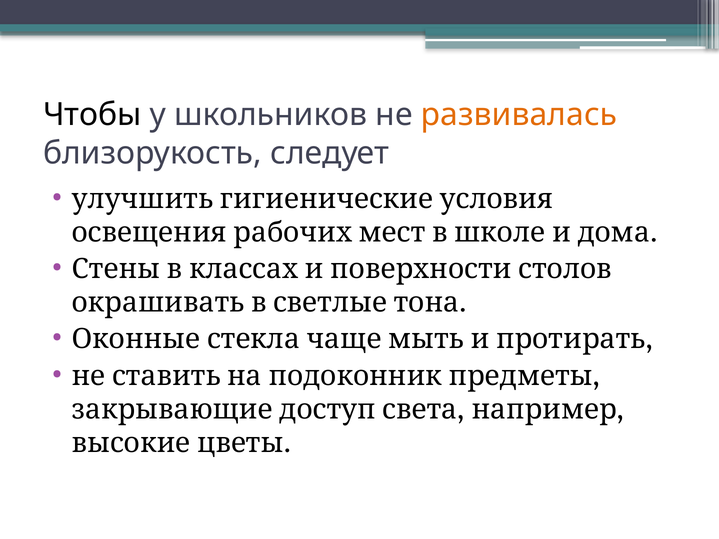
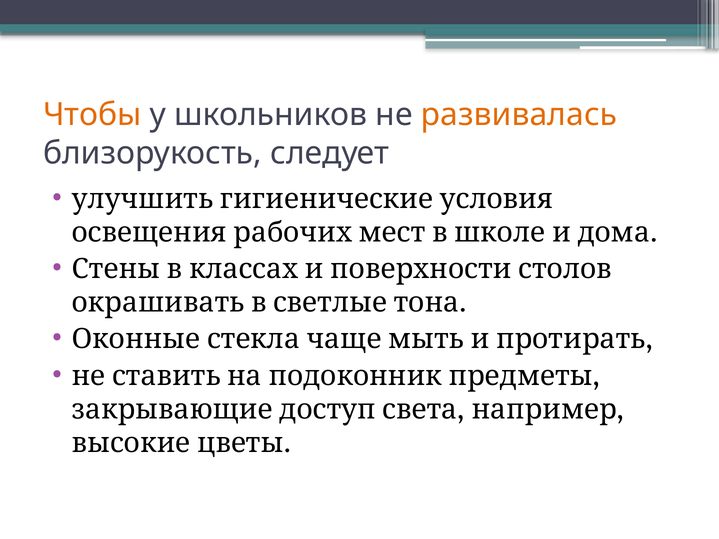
Чтобы colour: black -> orange (92, 115)
